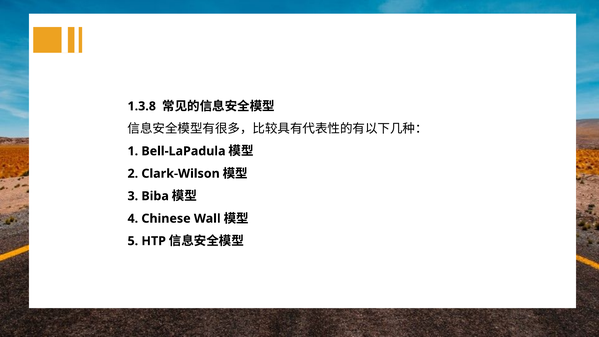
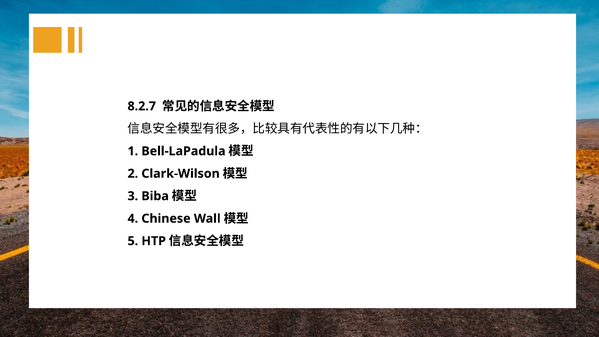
1.3.8: 1.3.8 -> 8.2.7 (142, 106)
